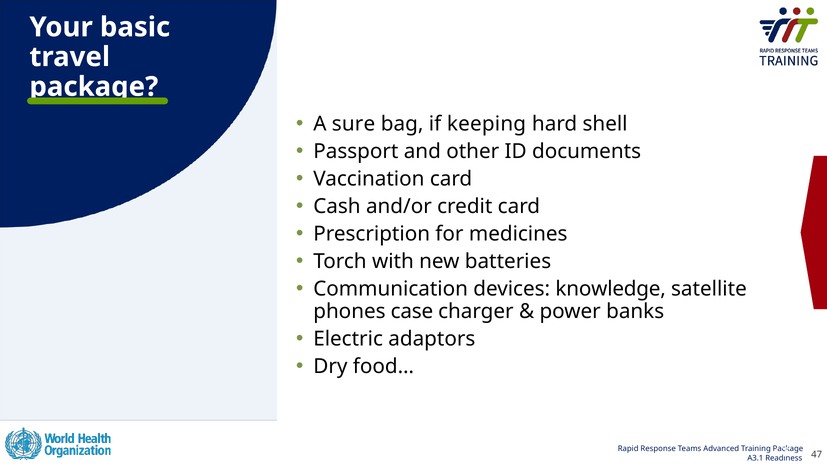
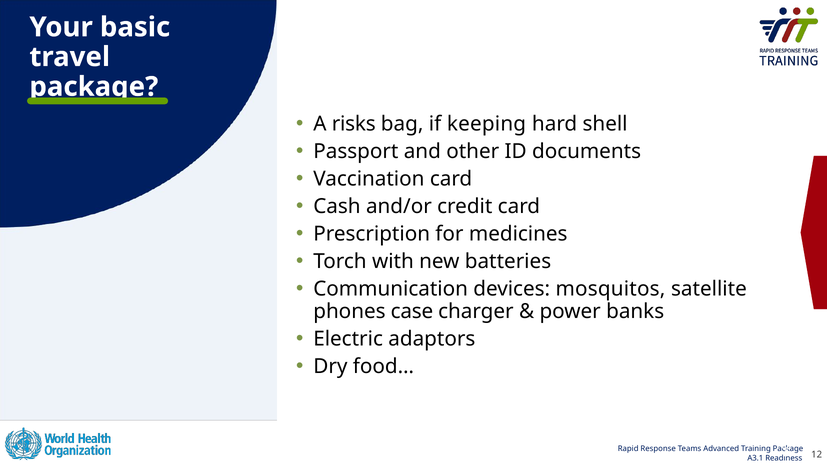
sure: sure -> risks (354, 124)
knowledge: knowledge -> mosquitos (610, 289)
47: 47 -> 12 (817, 455)
